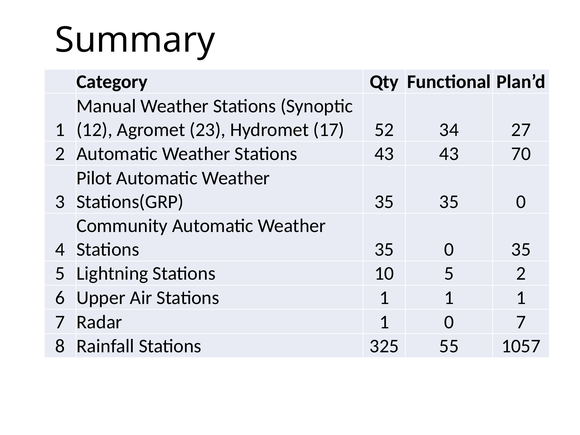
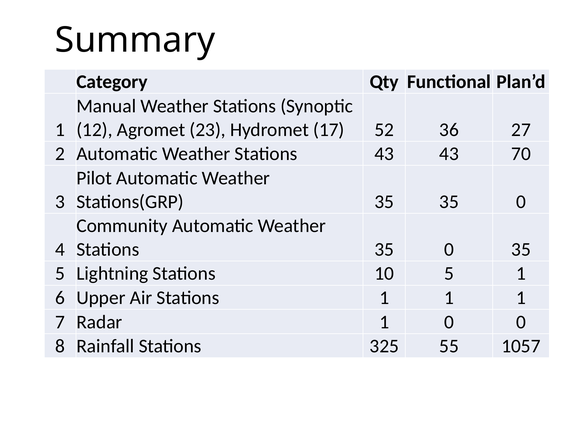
34: 34 -> 36 (449, 130)
5 2: 2 -> 1 (521, 274)
0 7: 7 -> 0 (521, 322)
